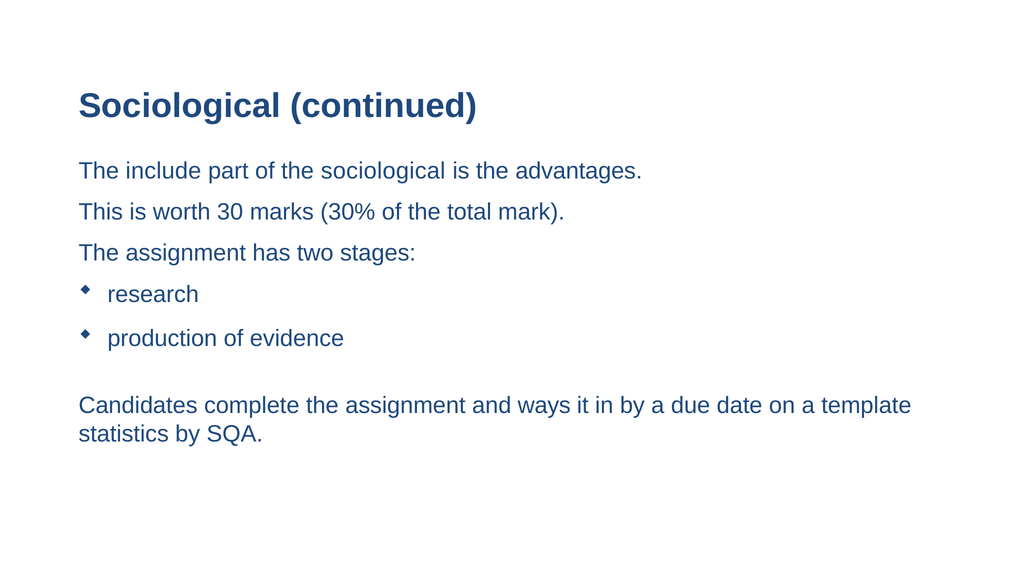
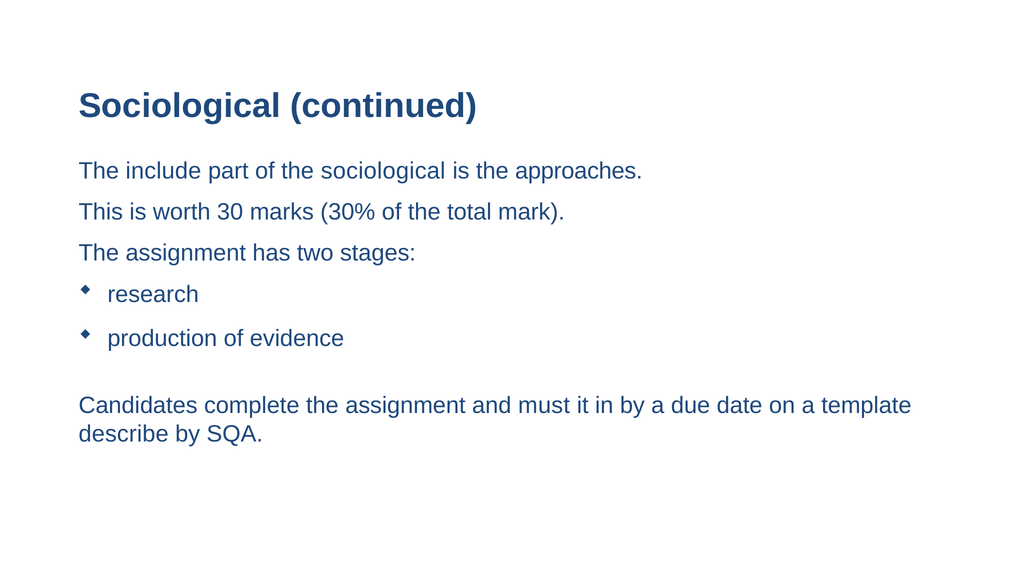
advantages: advantages -> approaches (579, 171)
ways: ways -> must (544, 406)
statistics: statistics -> describe (124, 434)
